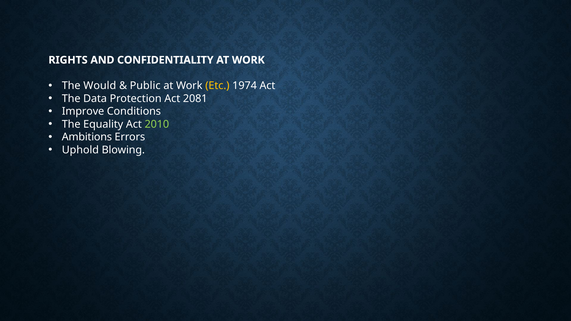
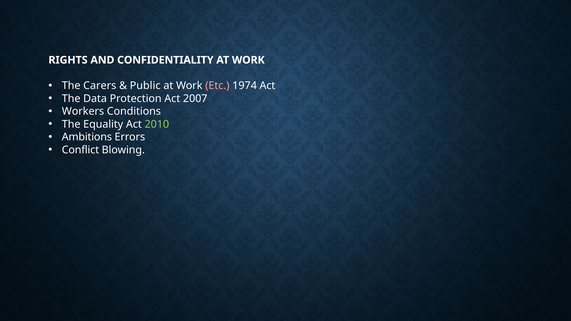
Would: Would -> Carers (100, 86)
Etc colour: yellow -> pink (217, 86)
2081: 2081 -> 2007 (195, 99)
Improve: Improve -> Workers (83, 111)
Uphold: Uphold -> Conflict (80, 150)
